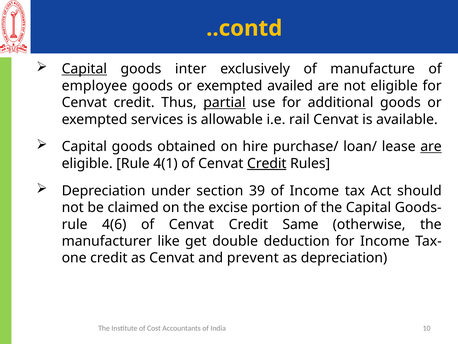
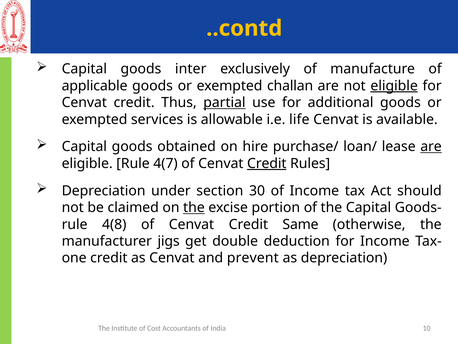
Capital underline: present -> none (84, 69)
employee: employee -> applicable (95, 86)
availed: availed -> challan (290, 86)
eligible underline: none -> present (394, 86)
rail: rail -> life (299, 119)
4(1: 4(1 -> 4(7 (166, 163)
39: 39 -> 30 (257, 190)
the underline: none -> present (194, 207)
4(6: 4(6 -> 4(8 (114, 224)
like: like -> jigs (169, 241)
